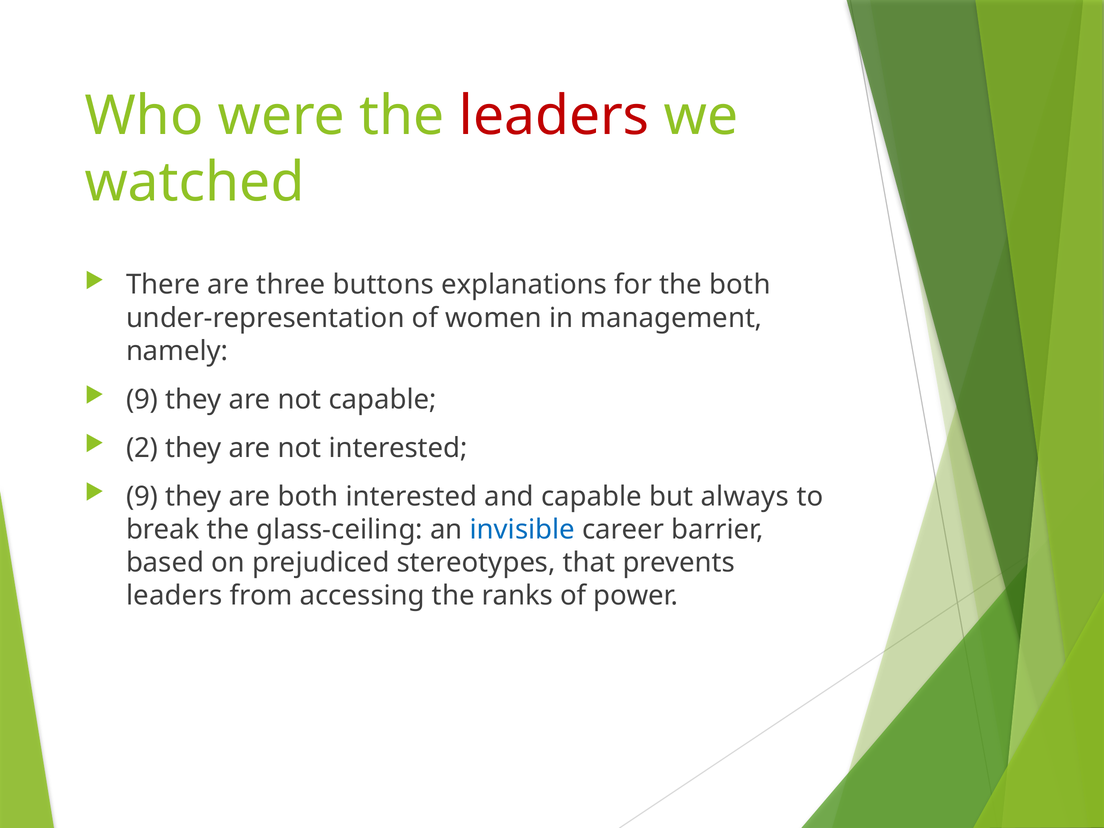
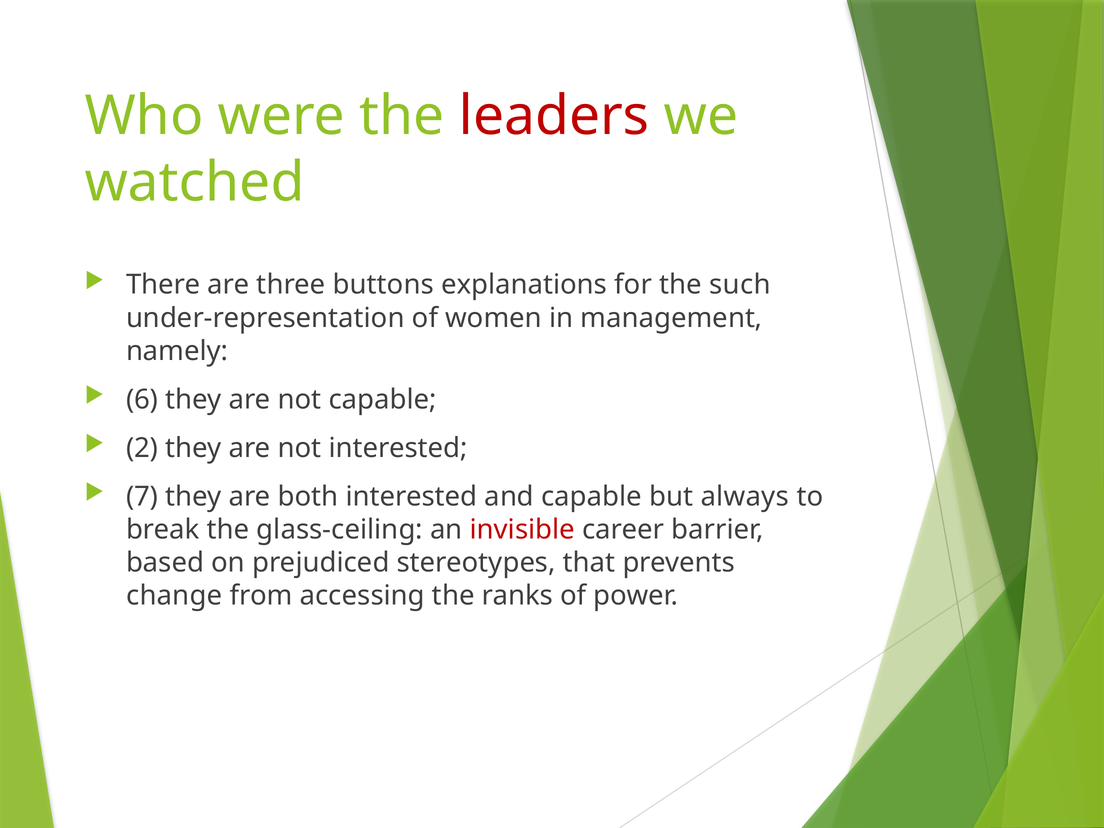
the both: both -> such (740, 285)
9: 9 -> 6 (142, 400)
9: 9 -> 7 (142, 497)
invisible colour: blue -> red (522, 530)
leaders: leaders -> change (174, 596)
